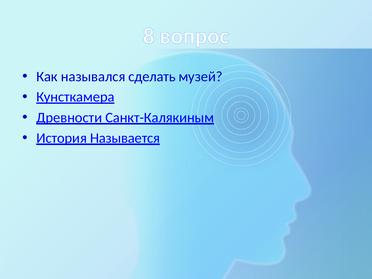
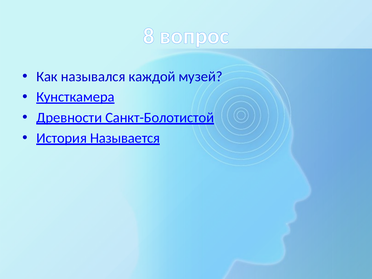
сделать: сделать -> каждой (152, 77)
Санкт-Калякиным: Санкт-Калякиным -> Санкт-Болотистой (160, 118)
